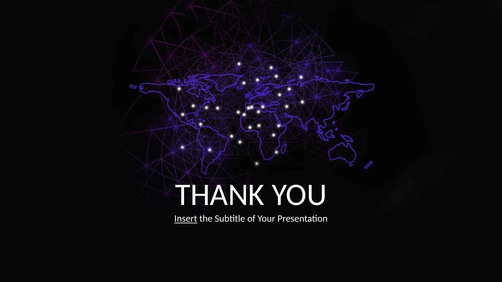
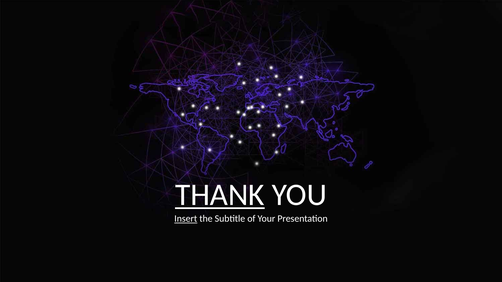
THANK underline: none -> present (220, 195)
